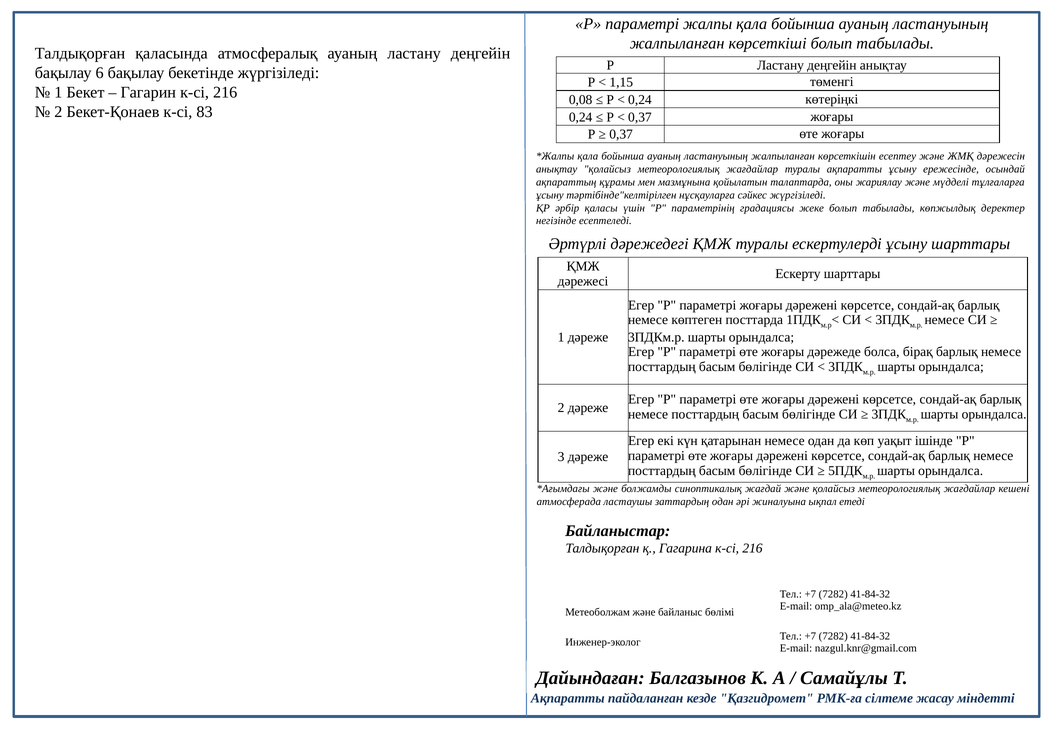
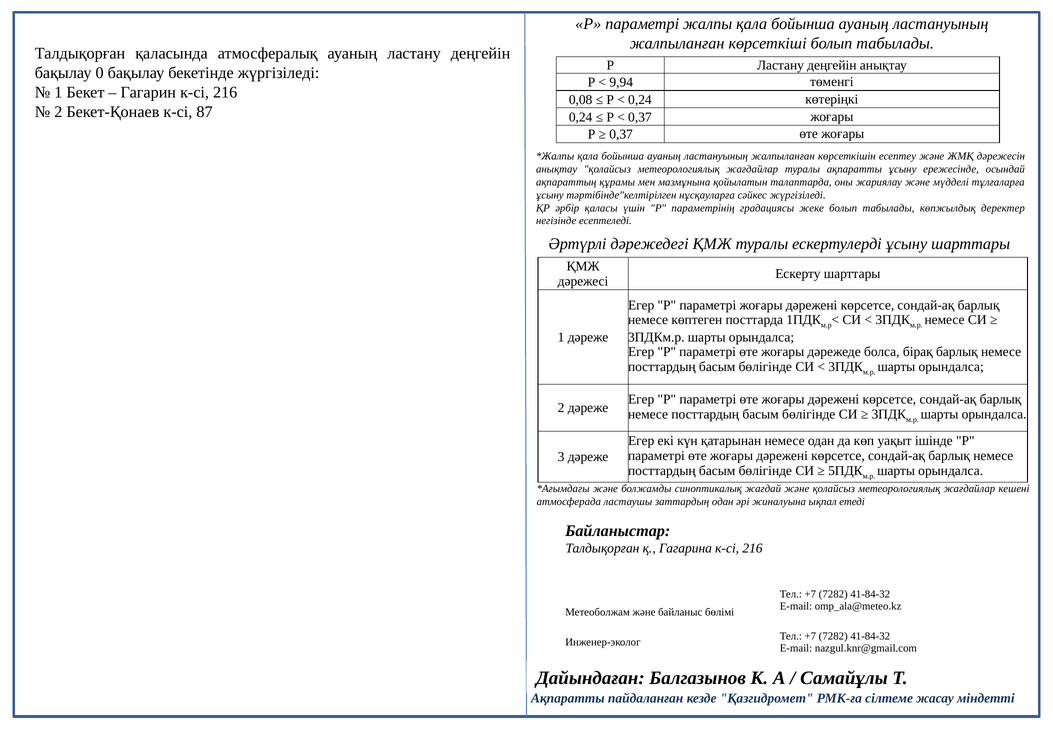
6: 6 -> 0 (100, 73)
1,15: 1,15 -> 9,94 (621, 82)
83: 83 -> 87 (205, 112)
